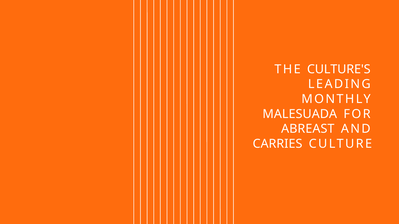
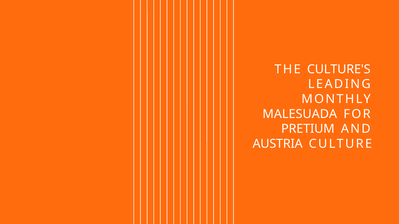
ABREAST: ABREAST -> PRETIUM (308, 129)
CARRIES: CARRIES -> AUSTRIA (278, 144)
